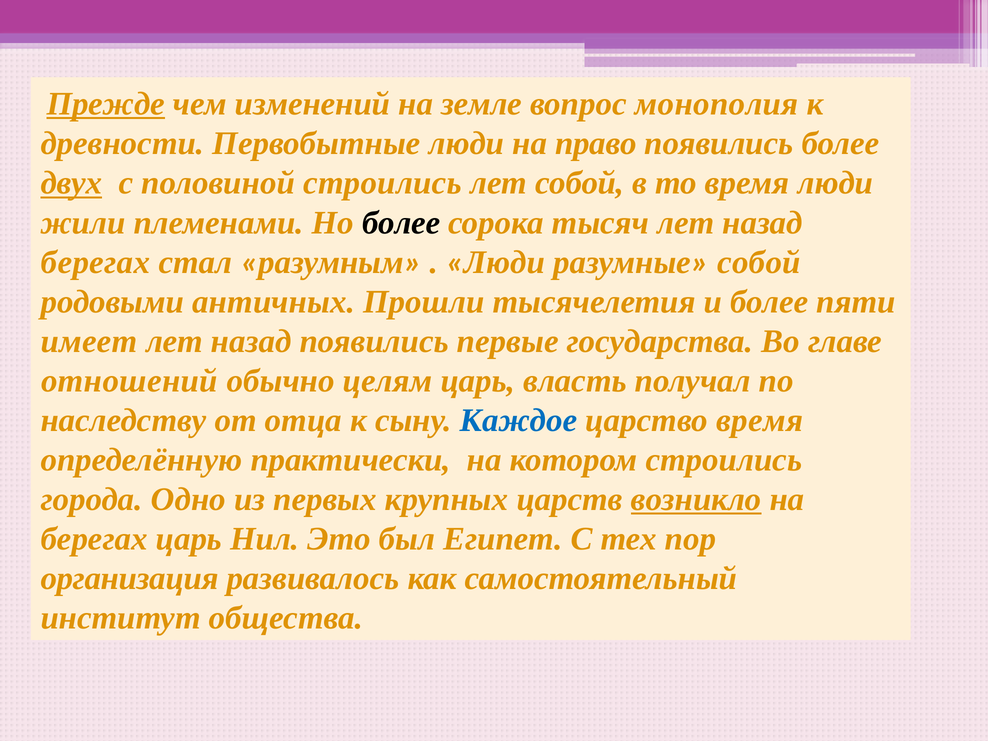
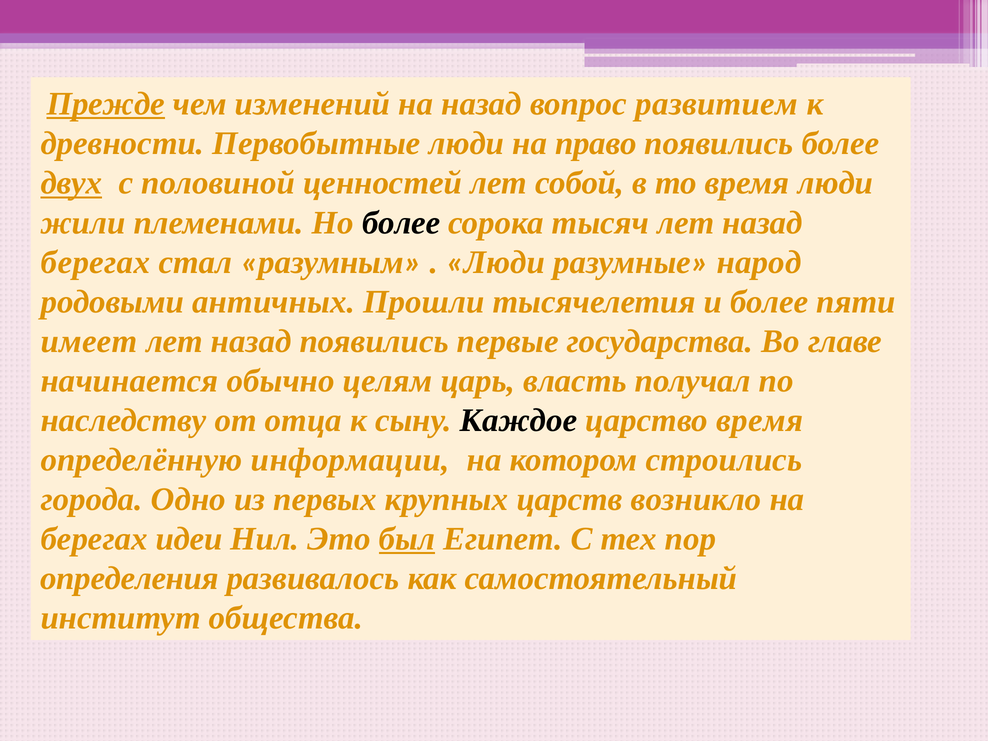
на земле: земле -> назад (482, 104)
монополия: монополия -> развитием (717, 104)
половиной строились: строились -> ценностей (383, 183)
разумные собой: собой -> народ (759, 262)
отношений: отношений -> начинается (129, 381)
Каждое colour: blue -> black (518, 420)
практически: практически -> информации (350, 460)
возникло underline: present -> none (696, 499)
берегах царь: царь -> идеи (189, 539)
был underline: none -> present (407, 539)
организация: организация -> определения (130, 578)
